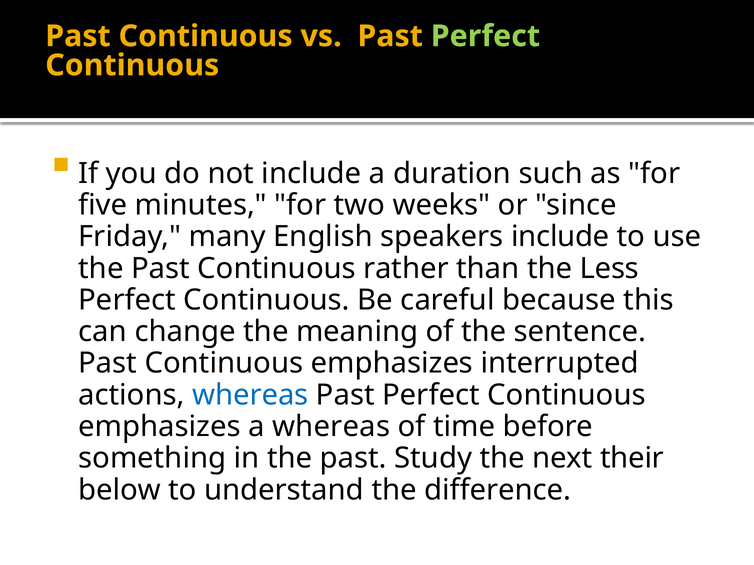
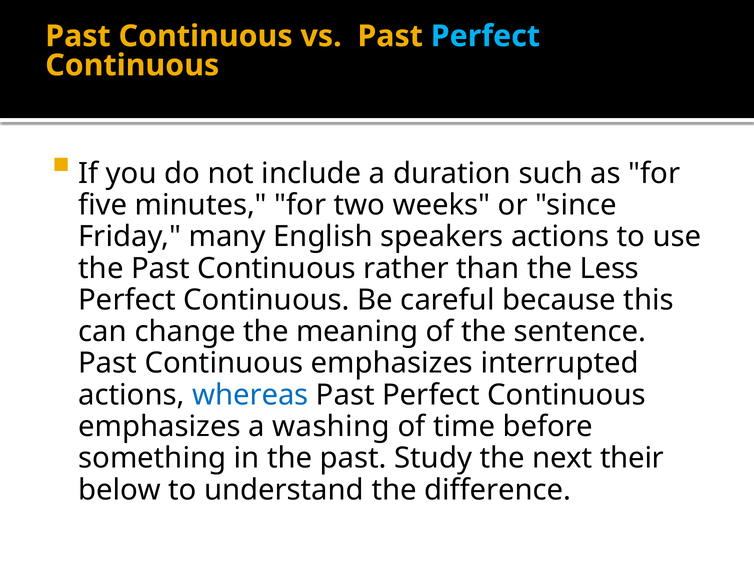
Perfect colour: light green -> light blue (485, 36)
speakers include: include -> actions (560, 237)
a whereas: whereas -> washing (331, 427)
